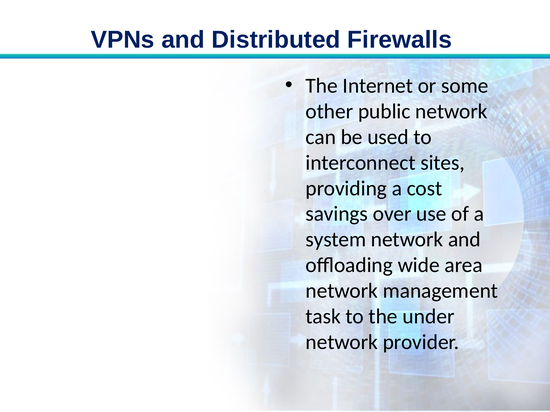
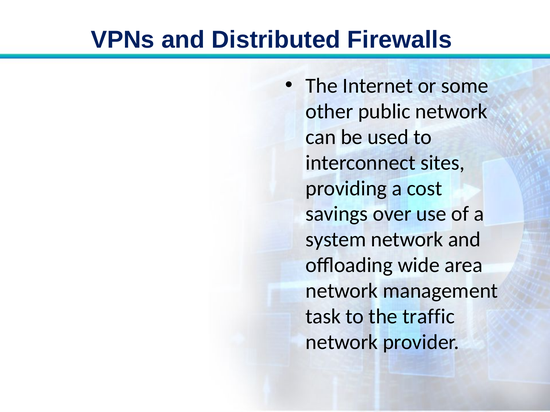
under: under -> traffic (429, 317)
